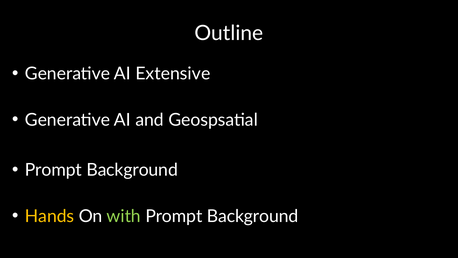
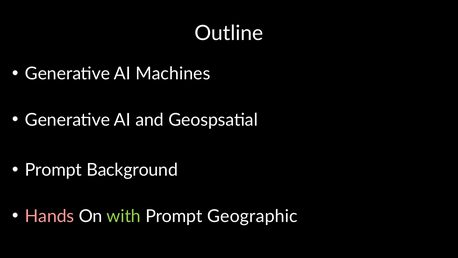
Extensive: Extensive -> Machines (173, 74)
Hands colour: yellow -> pink (50, 216)
Background: Background -> Geographic (252, 216)
